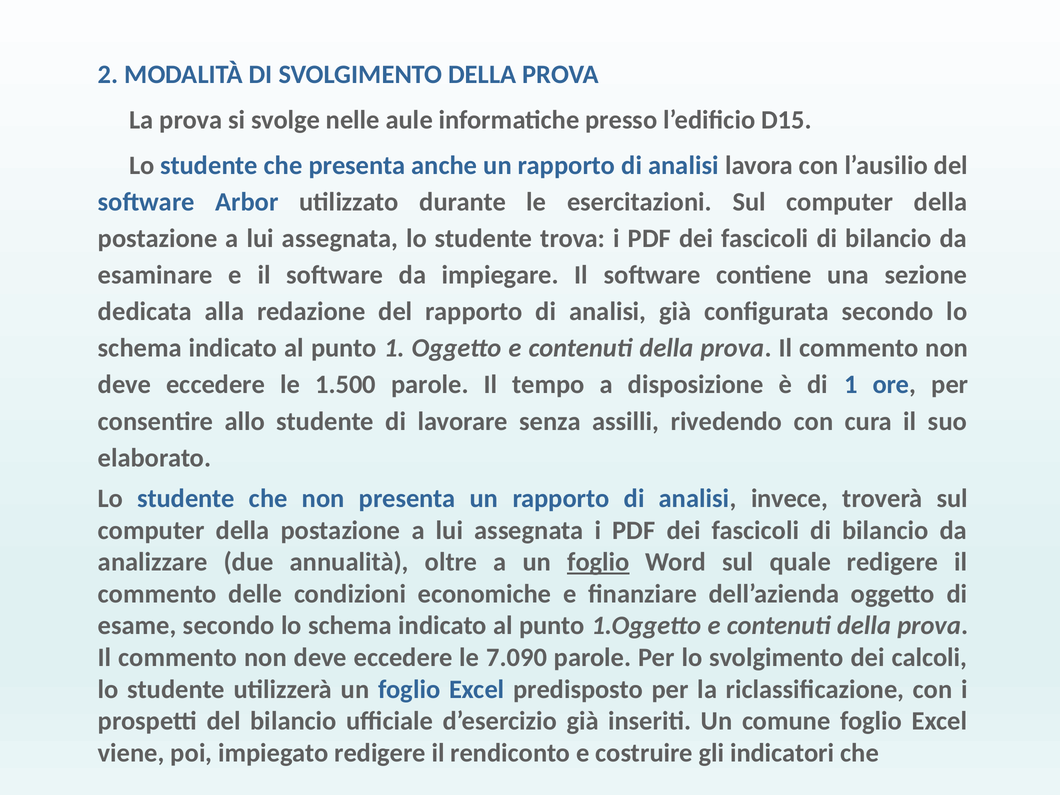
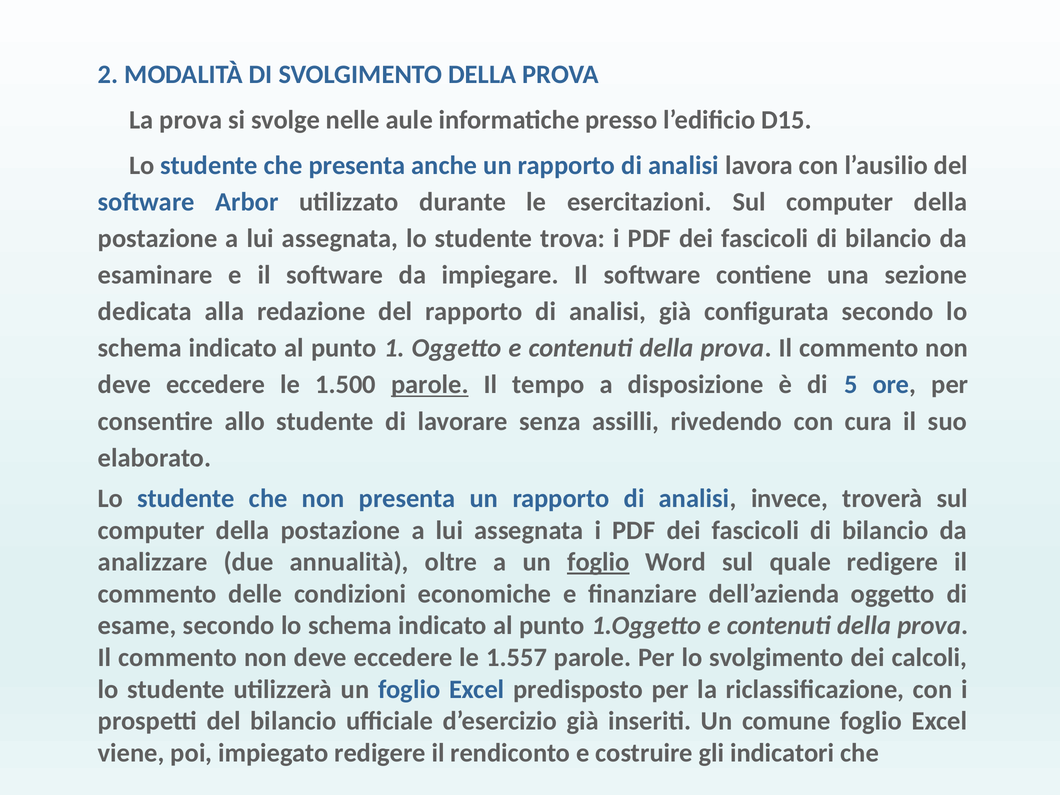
parole underline: none -> present (430, 385)
di 1: 1 -> 5 (851, 385)
7.090: 7.090 -> 1.557 (517, 658)
